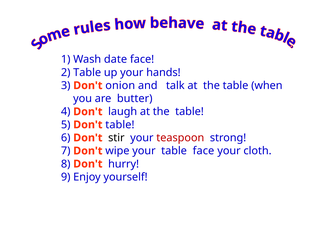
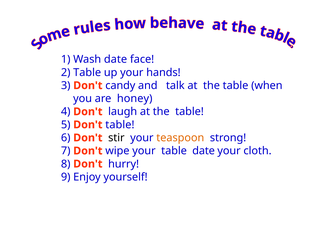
onion: onion -> candy (120, 85)
butter: butter -> honey (135, 98)
teaspoon colour: red -> orange (180, 137)
table face: face -> date (204, 151)
